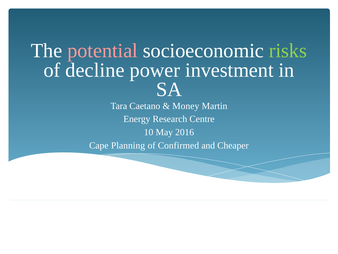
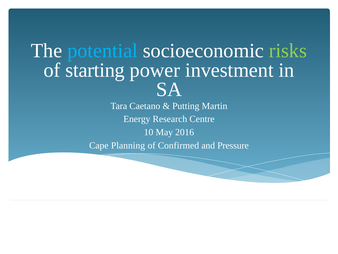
potential colour: pink -> light blue (103, 51)
decline: decline -> starting (95, 70)
Money: Money -> Putting (186, 106)
Cheaper: Cheaper -> Pressure (233, 145)
